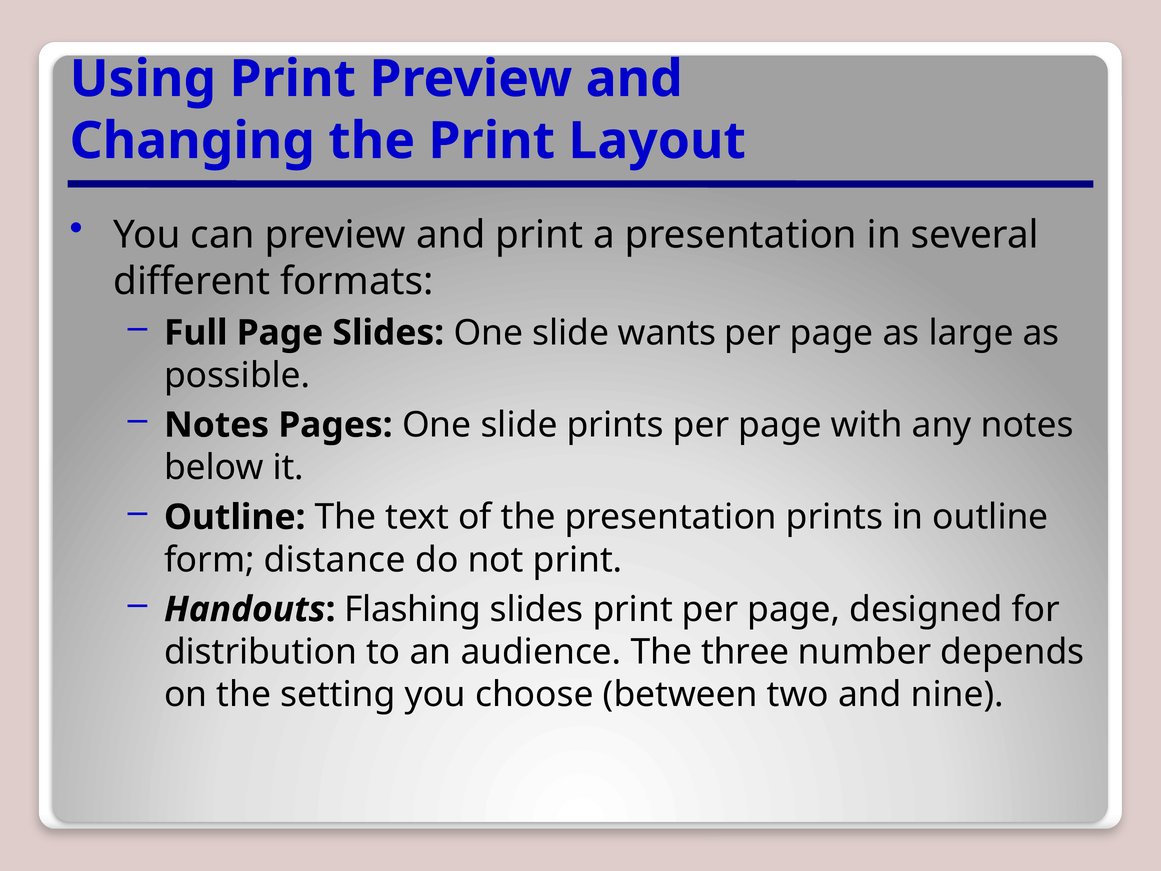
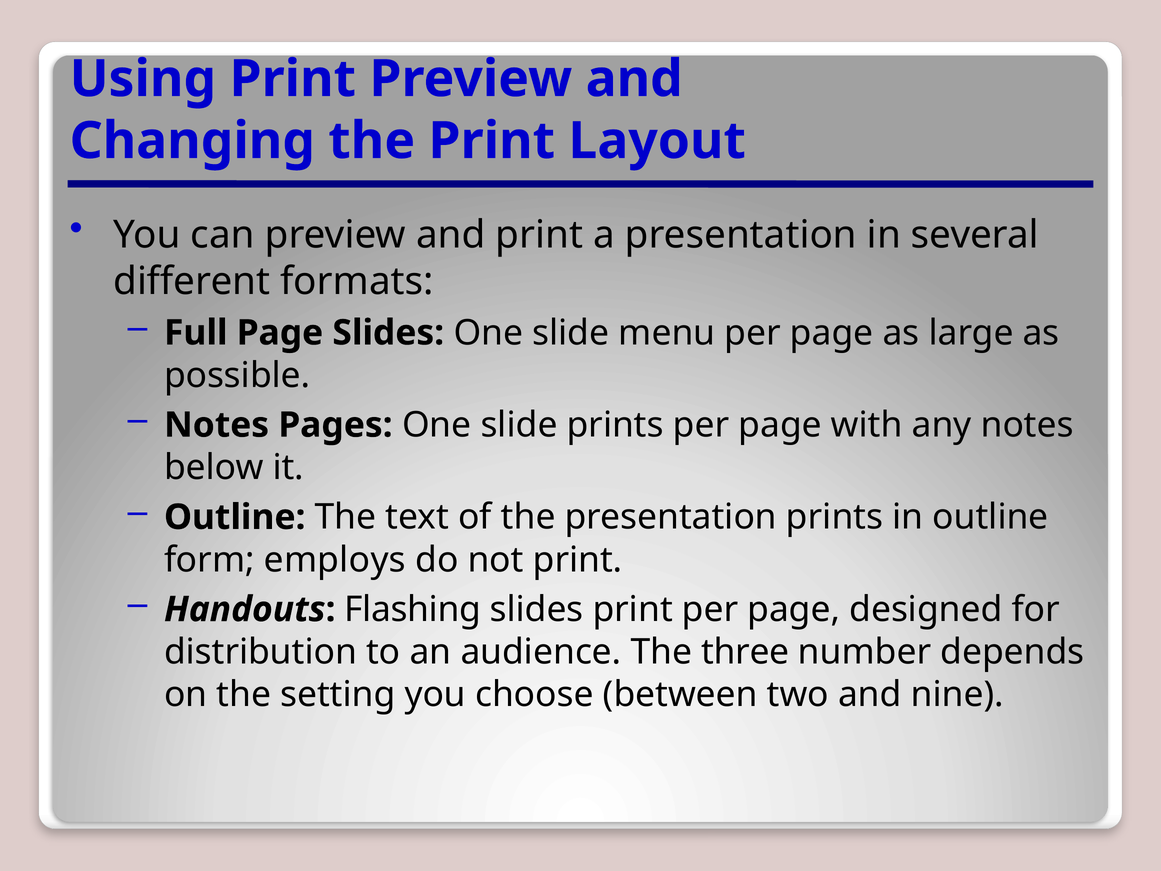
wants: wants -> menu (667, 333)
distance: distance -> employs (335, 560)
